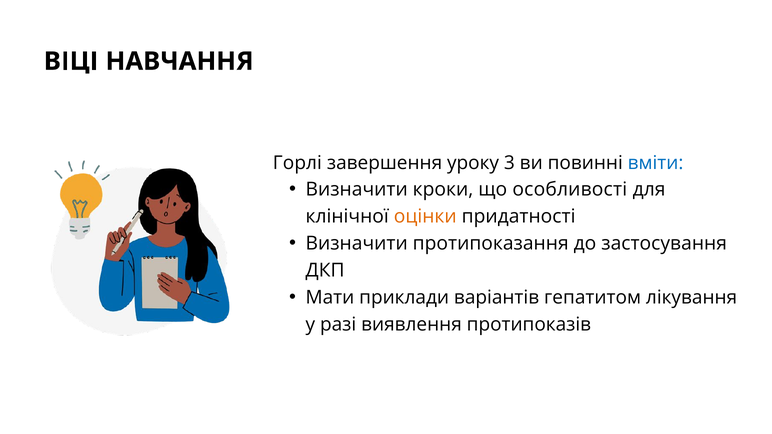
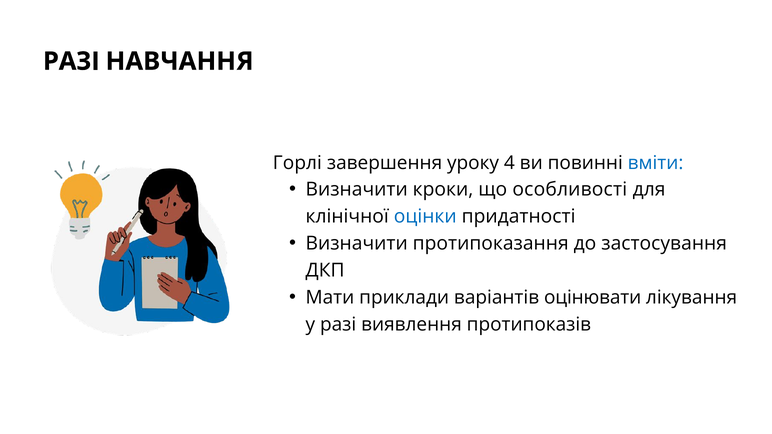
ВІЦІ: ВІЦІ -> РАЗІ (71, 61)
3: 3 -> 4 (509, 163)
оцінки colour: orange -> blue (425, 217)
гепатитом: гепатитом -> оцінювати (593, 298)
